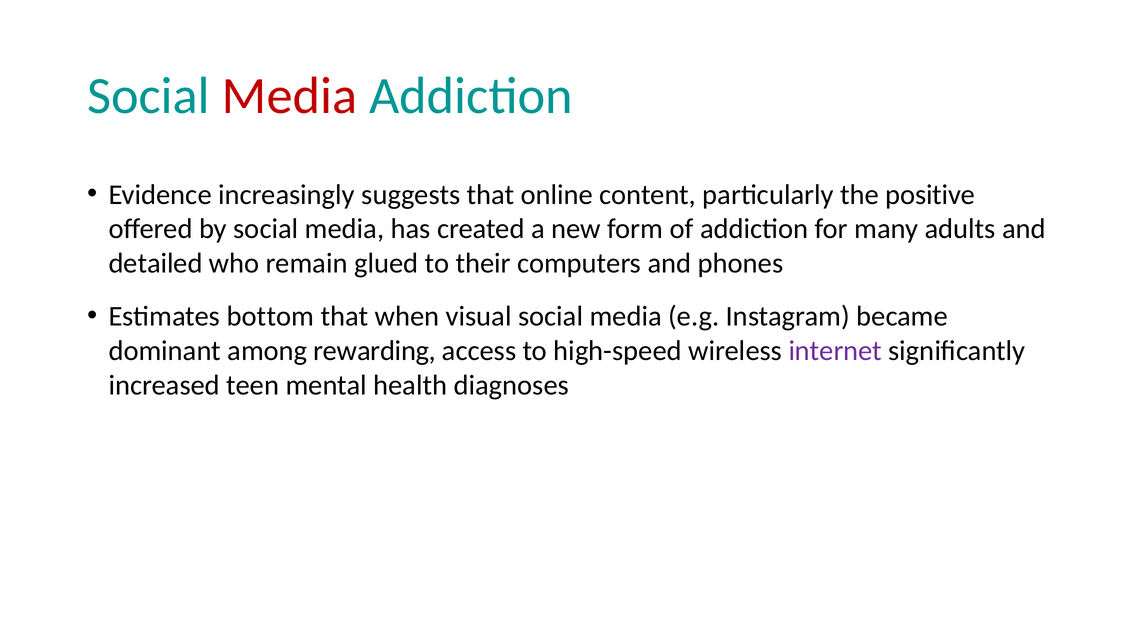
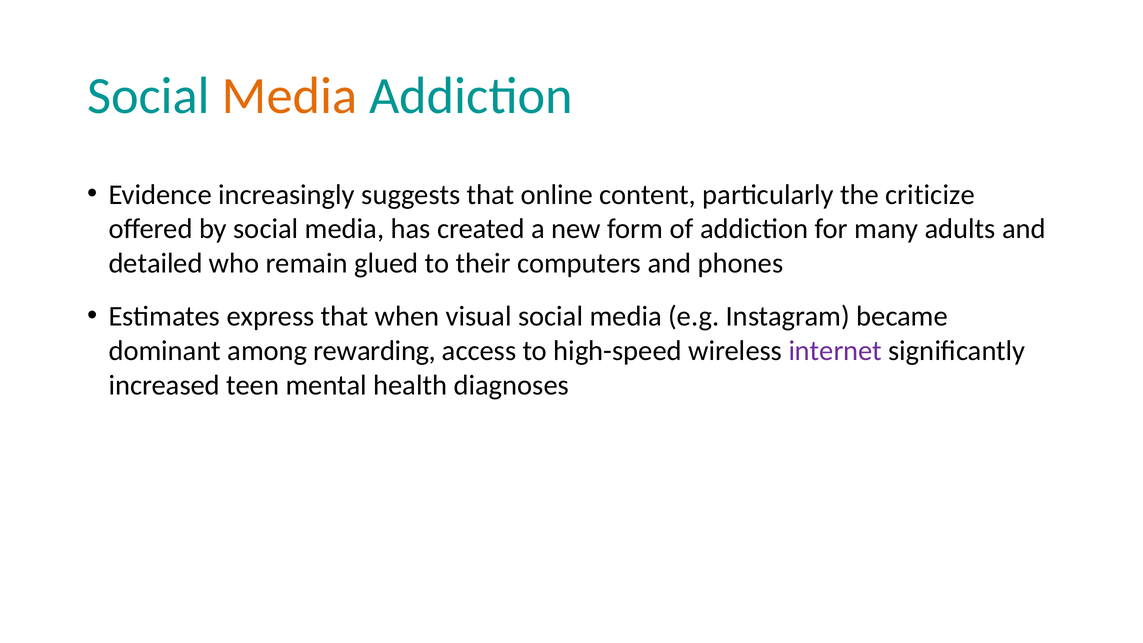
Media colour: red -> orange (290, 96)
positive: positive -> criticize (930, 195)
bottom: bottom -> express (270, 317)
